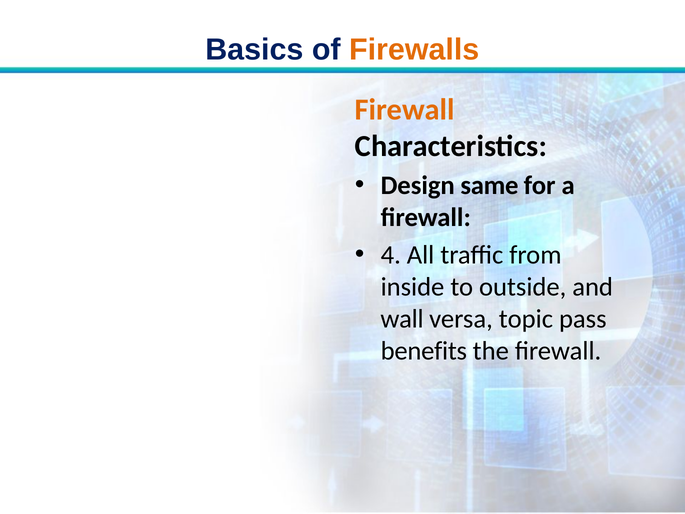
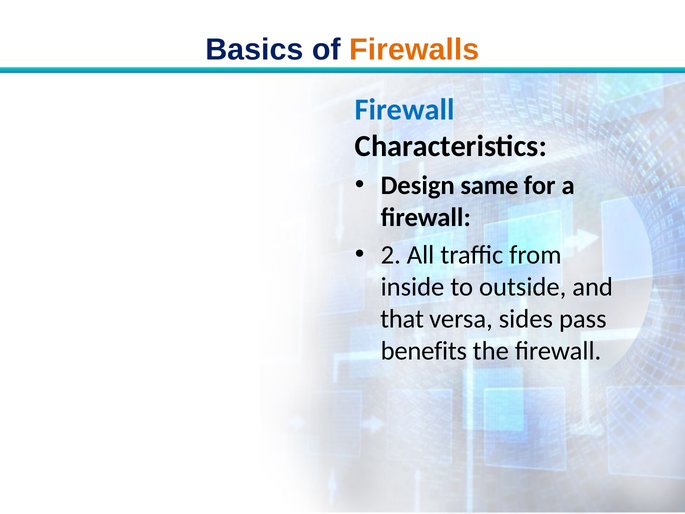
Firewall colour: orange -> blue (405, 109)
4: 4 -> 2 (391, 255)
wall: wall -> that (402, 319)
topic: topic -> sides (526, 319)
